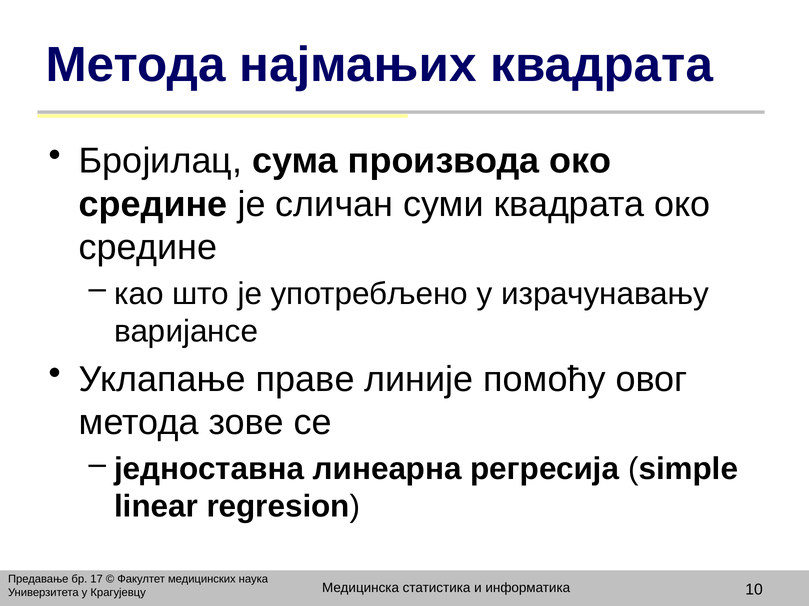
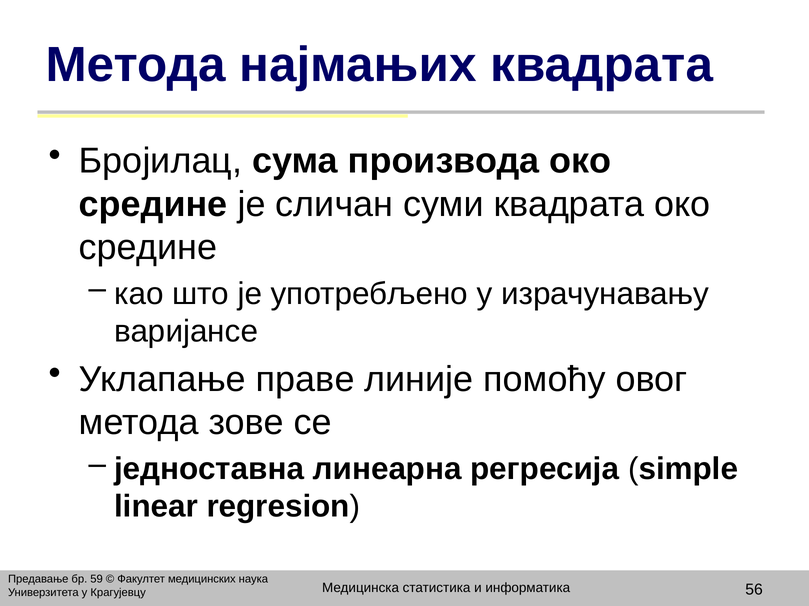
17: 17 -> 59 (97, 580)
10: 10 -> 56 (754, 590)
